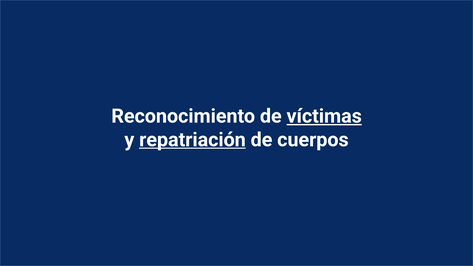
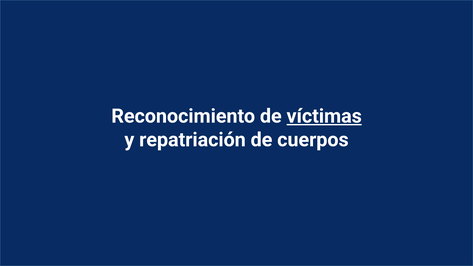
repatriación underline: present -> none (192, 140)
